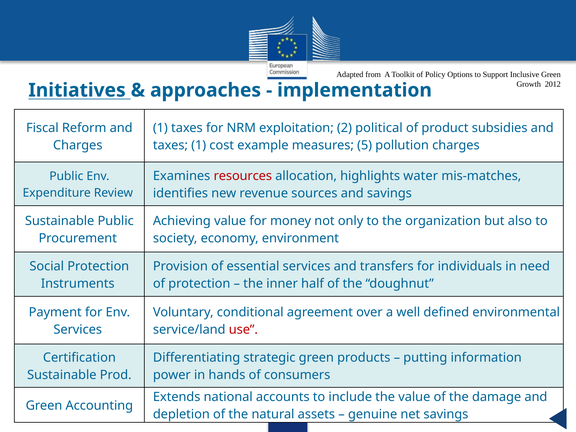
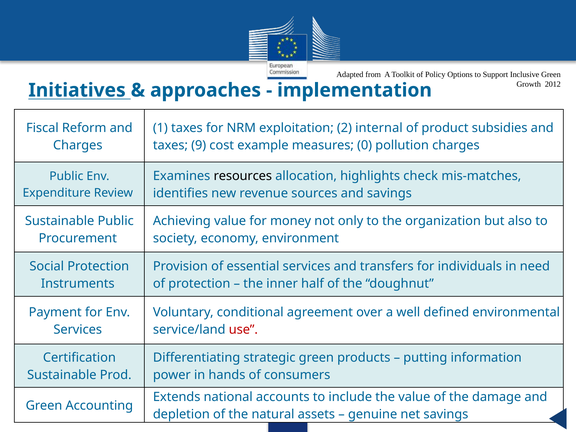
political: political -> internal (379, 128)
taxes 1: 1 -> 9 (199, 145)
5: 5 -> 0 (365, 145)
resources colour: red -> black (243, 176)
water: water -> check (421, 176)
